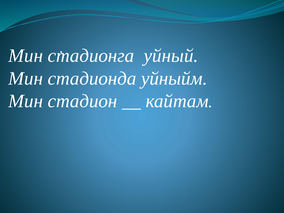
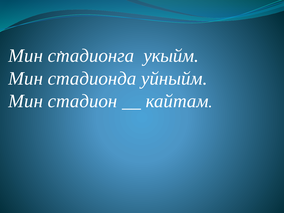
уйный: уйный -> укыйм (171, 56)
